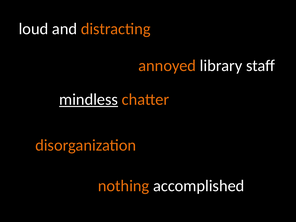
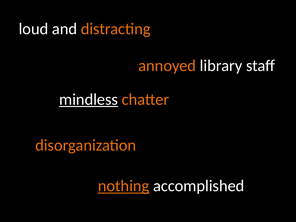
nothing underline: none -> present (124, 186)
